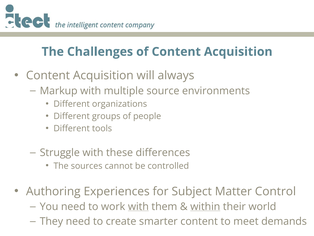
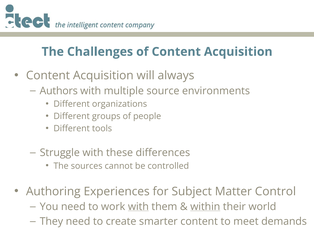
Markup: Markup -> Authors (59, 91)
